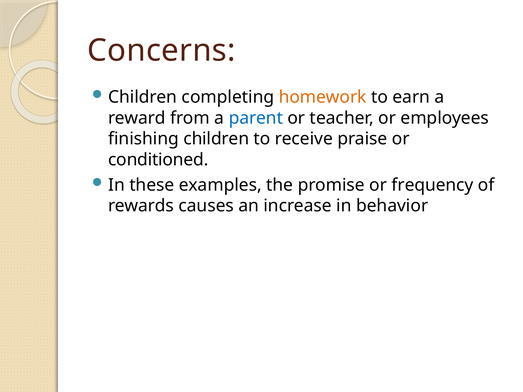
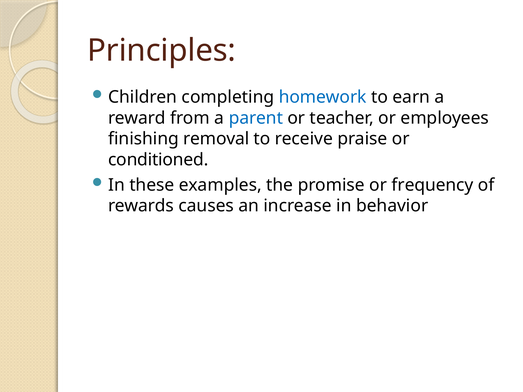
Concerns: Concerns -> Principles (162, 51)
homework colour: orange -> blue (323, 97)
finishing children: children -> removal (216, 139)
